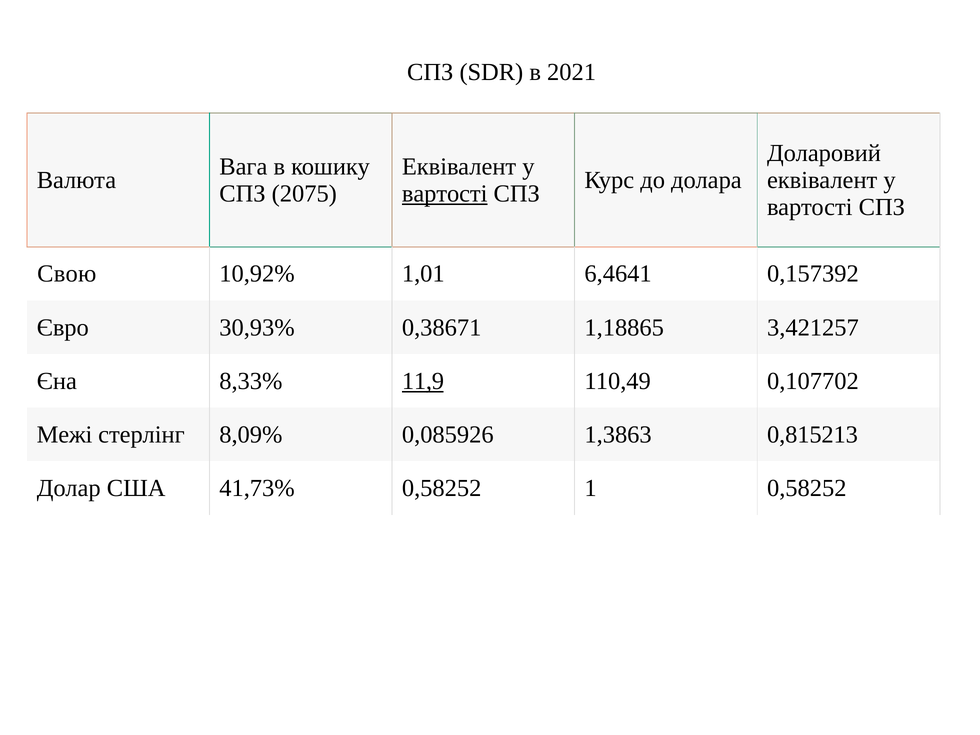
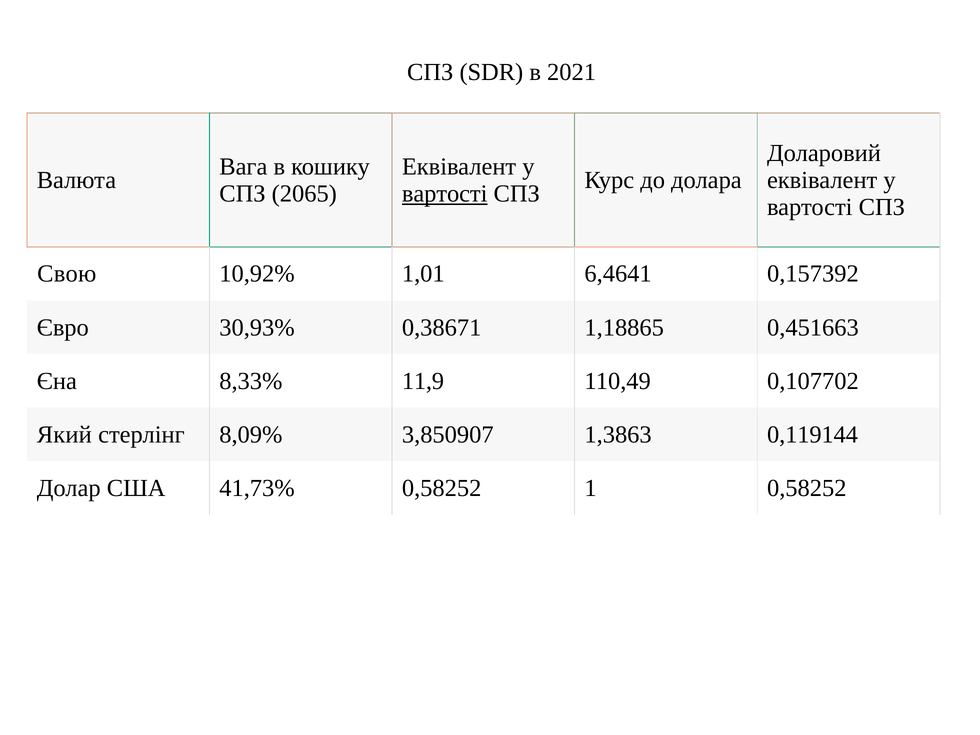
2075: 2075 -> 2065 (304, 194)
3,421257: 3,421257 -> 0,451663 (813, 327)
11,9 underline: present -> none (423, 381)
Межі: Межі -> Який (64, 435)
0,085926: 0,085926 -> 3,850907 (448, 435)
0,815213: 0,815213 -> 0,119144 (813, 435)
